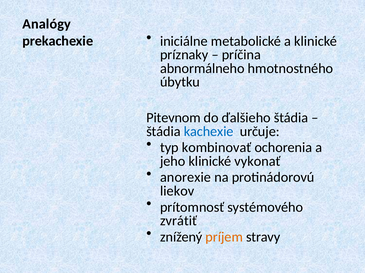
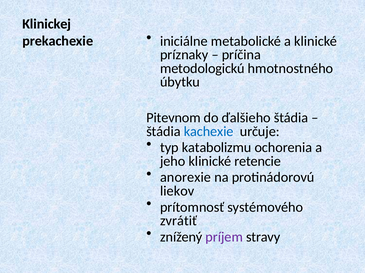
Analógy: Analógy -> Klinickej (47, 24)
abnormálneho: abnormálneho -> metodologickú (202, 69)
kombinovať: kombinovať -> katabolizmu (217, 148)
vykonať: vykonať -> retencie (258, 162)
príjem colour: orange -> purple (224, 238)
